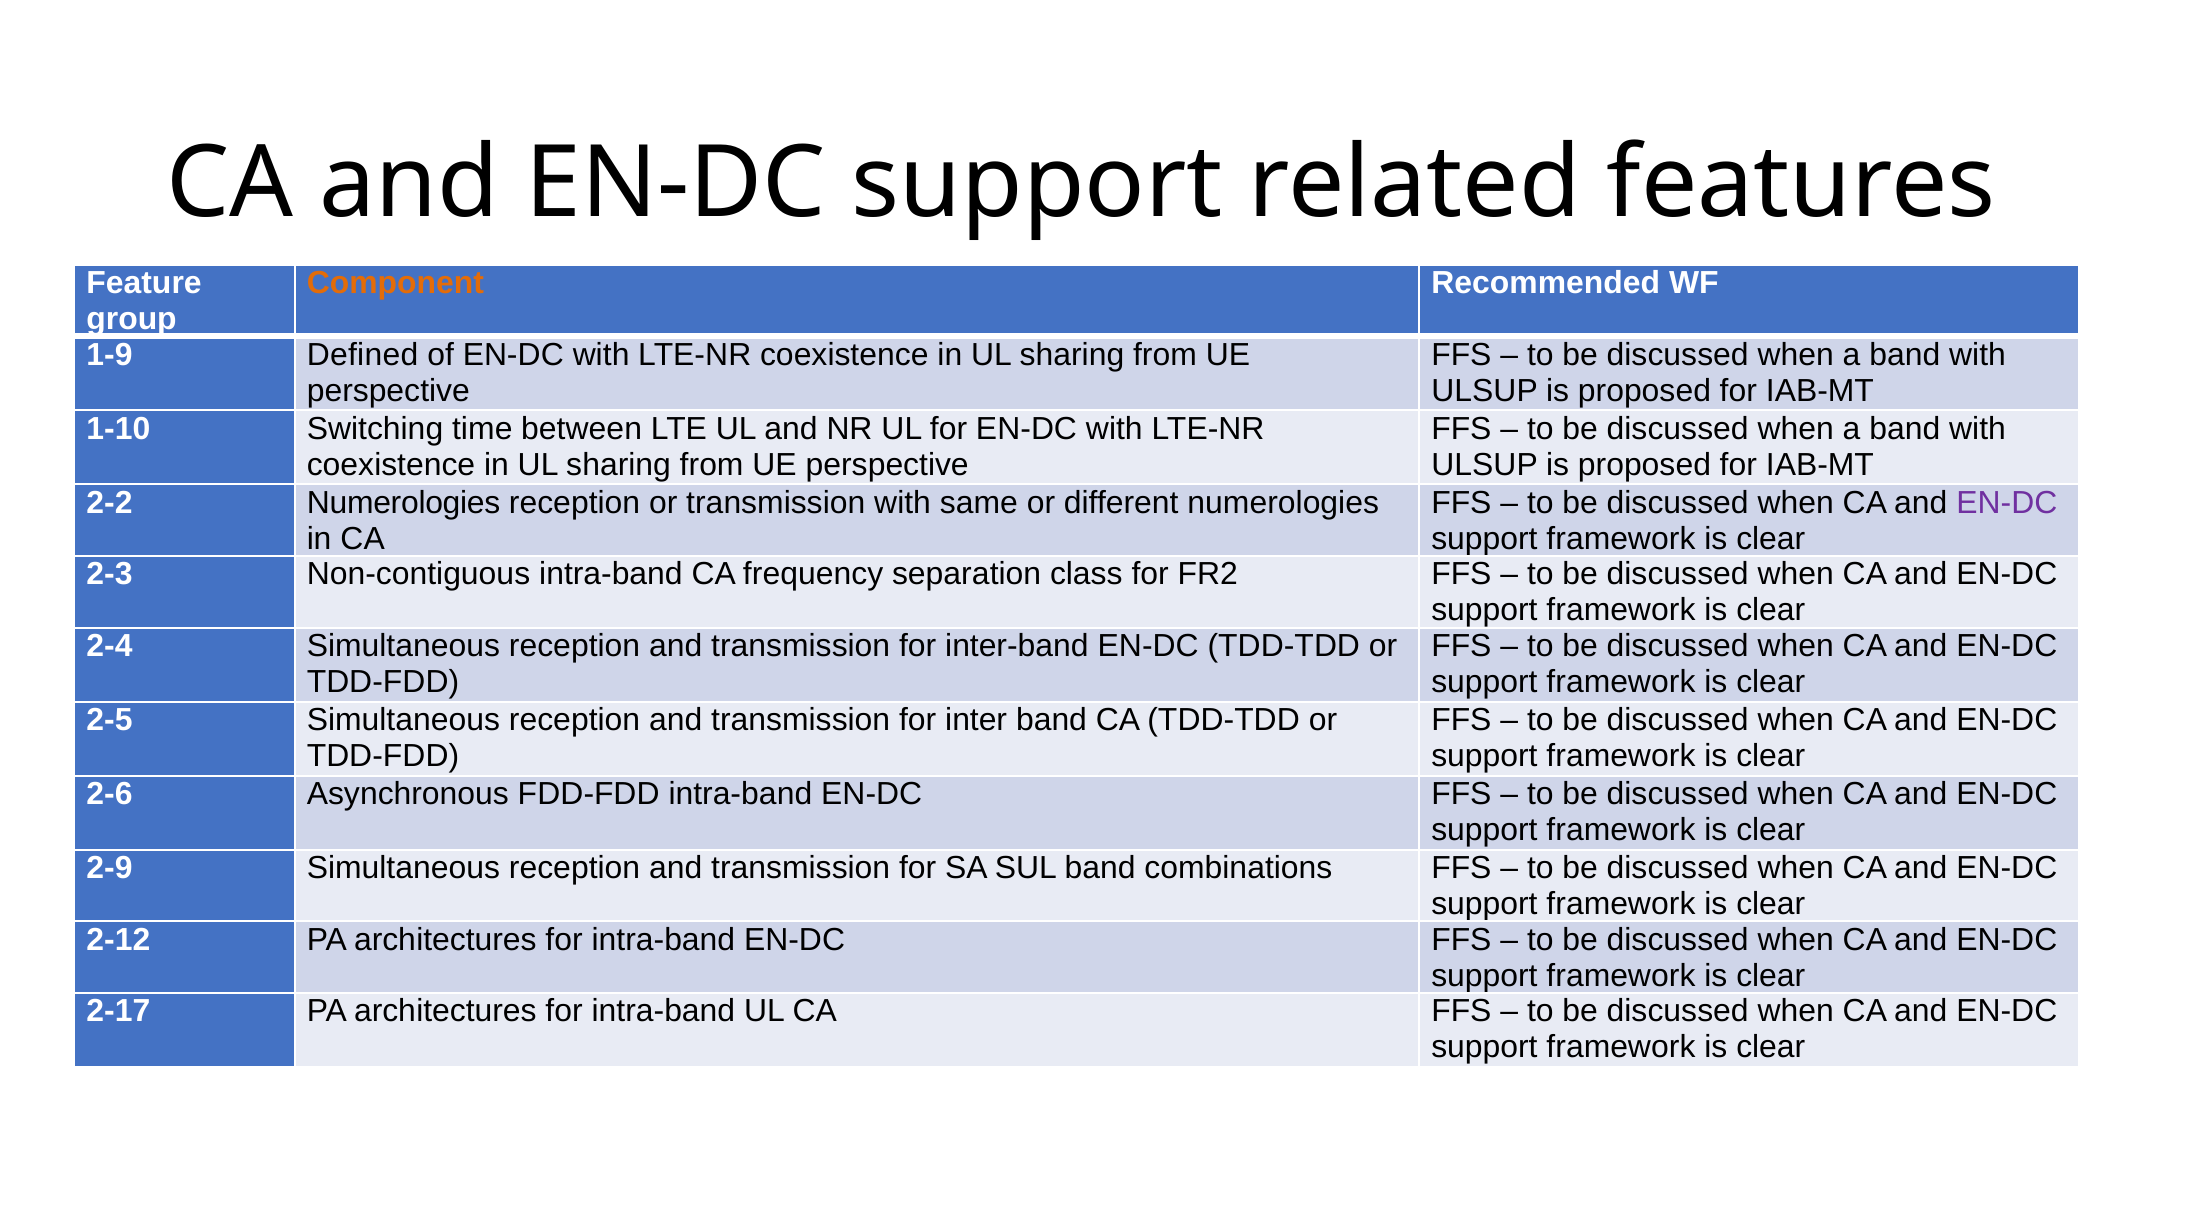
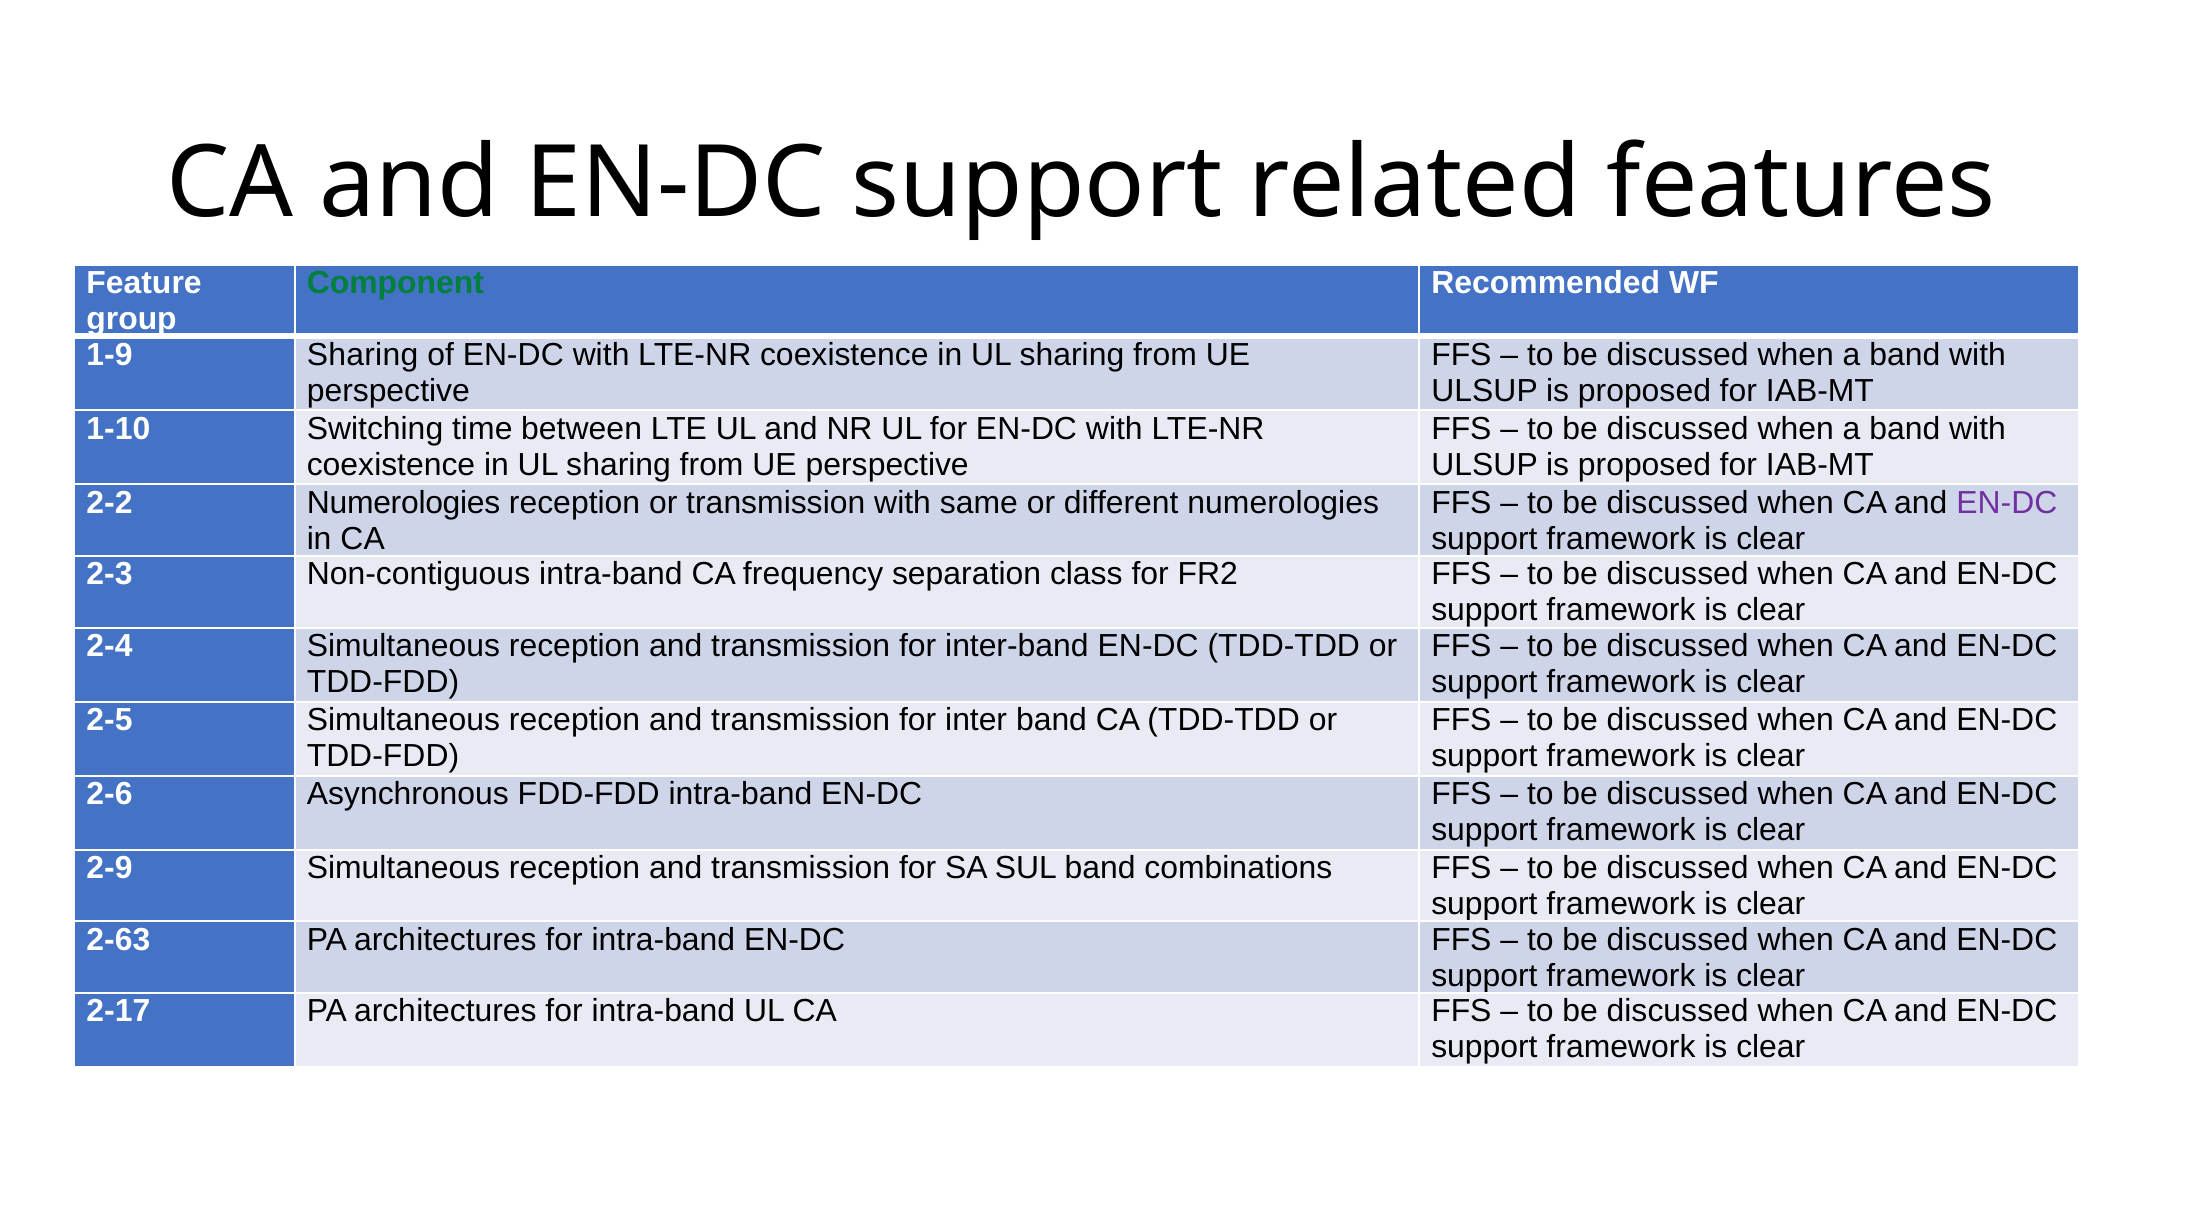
Component colour: orange -> green (395, 283)
1-9 Defined: Defined -> Sharing (363, 355)
2-12: 2-12 -> 2-63 (118, 940)
